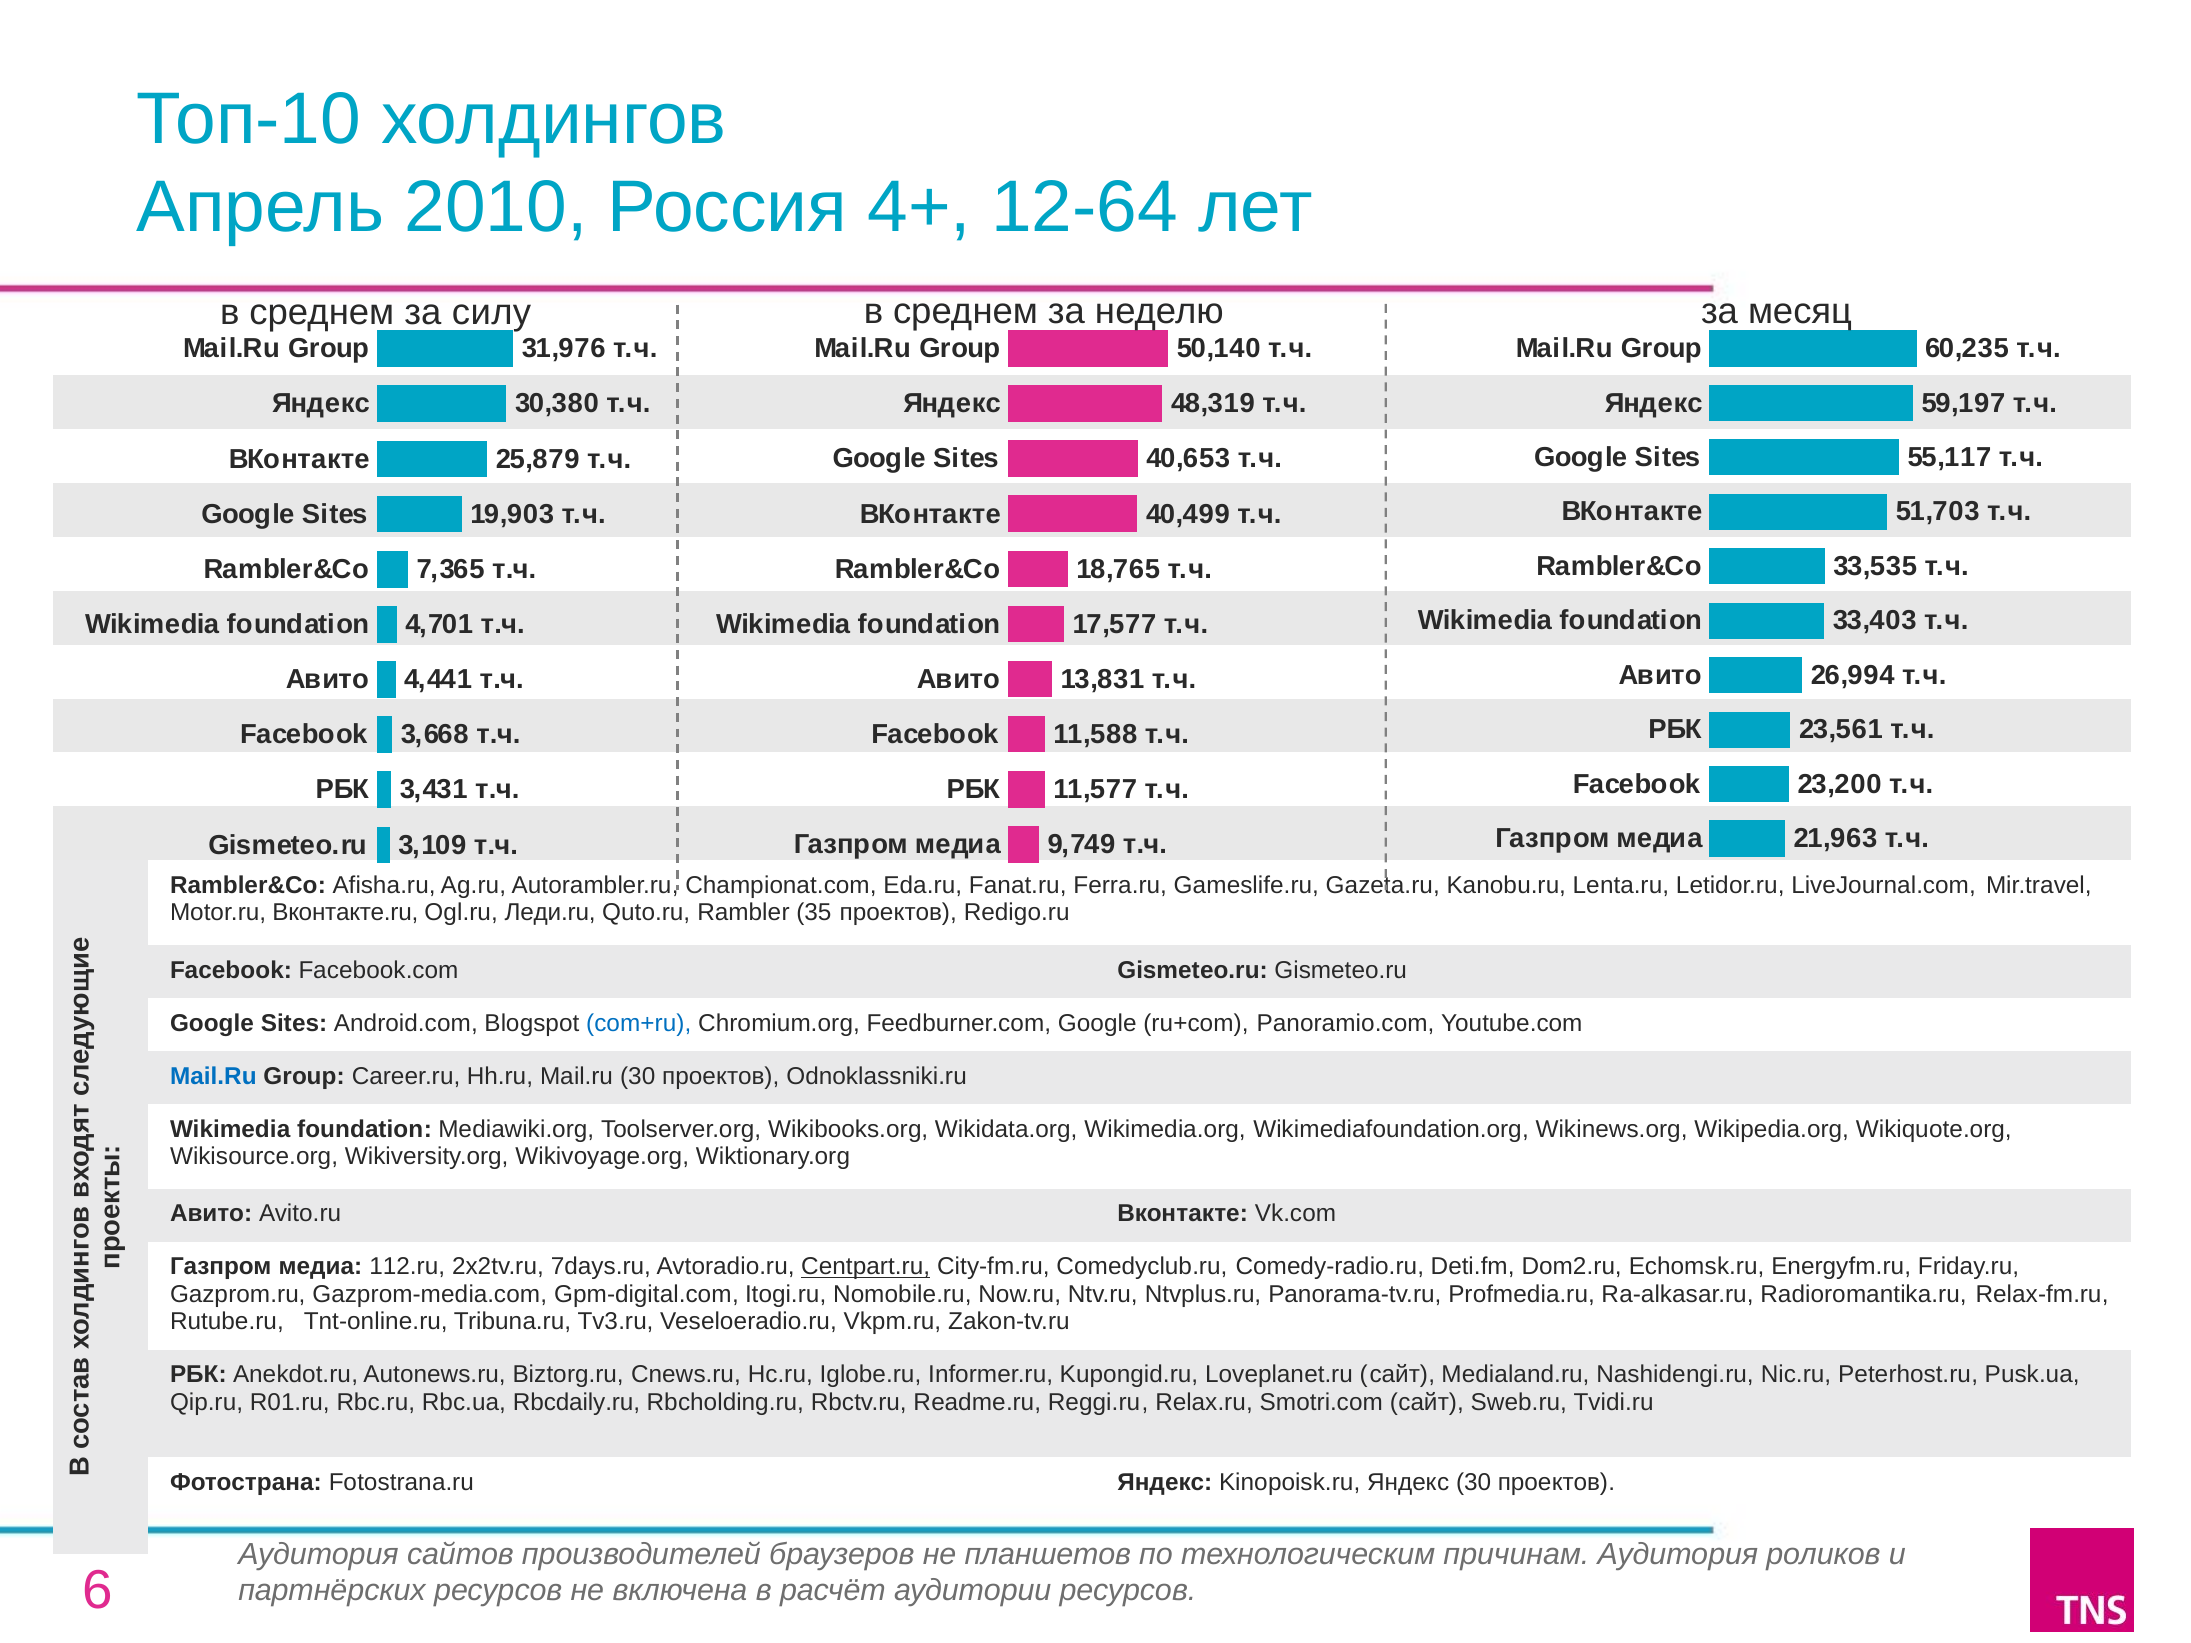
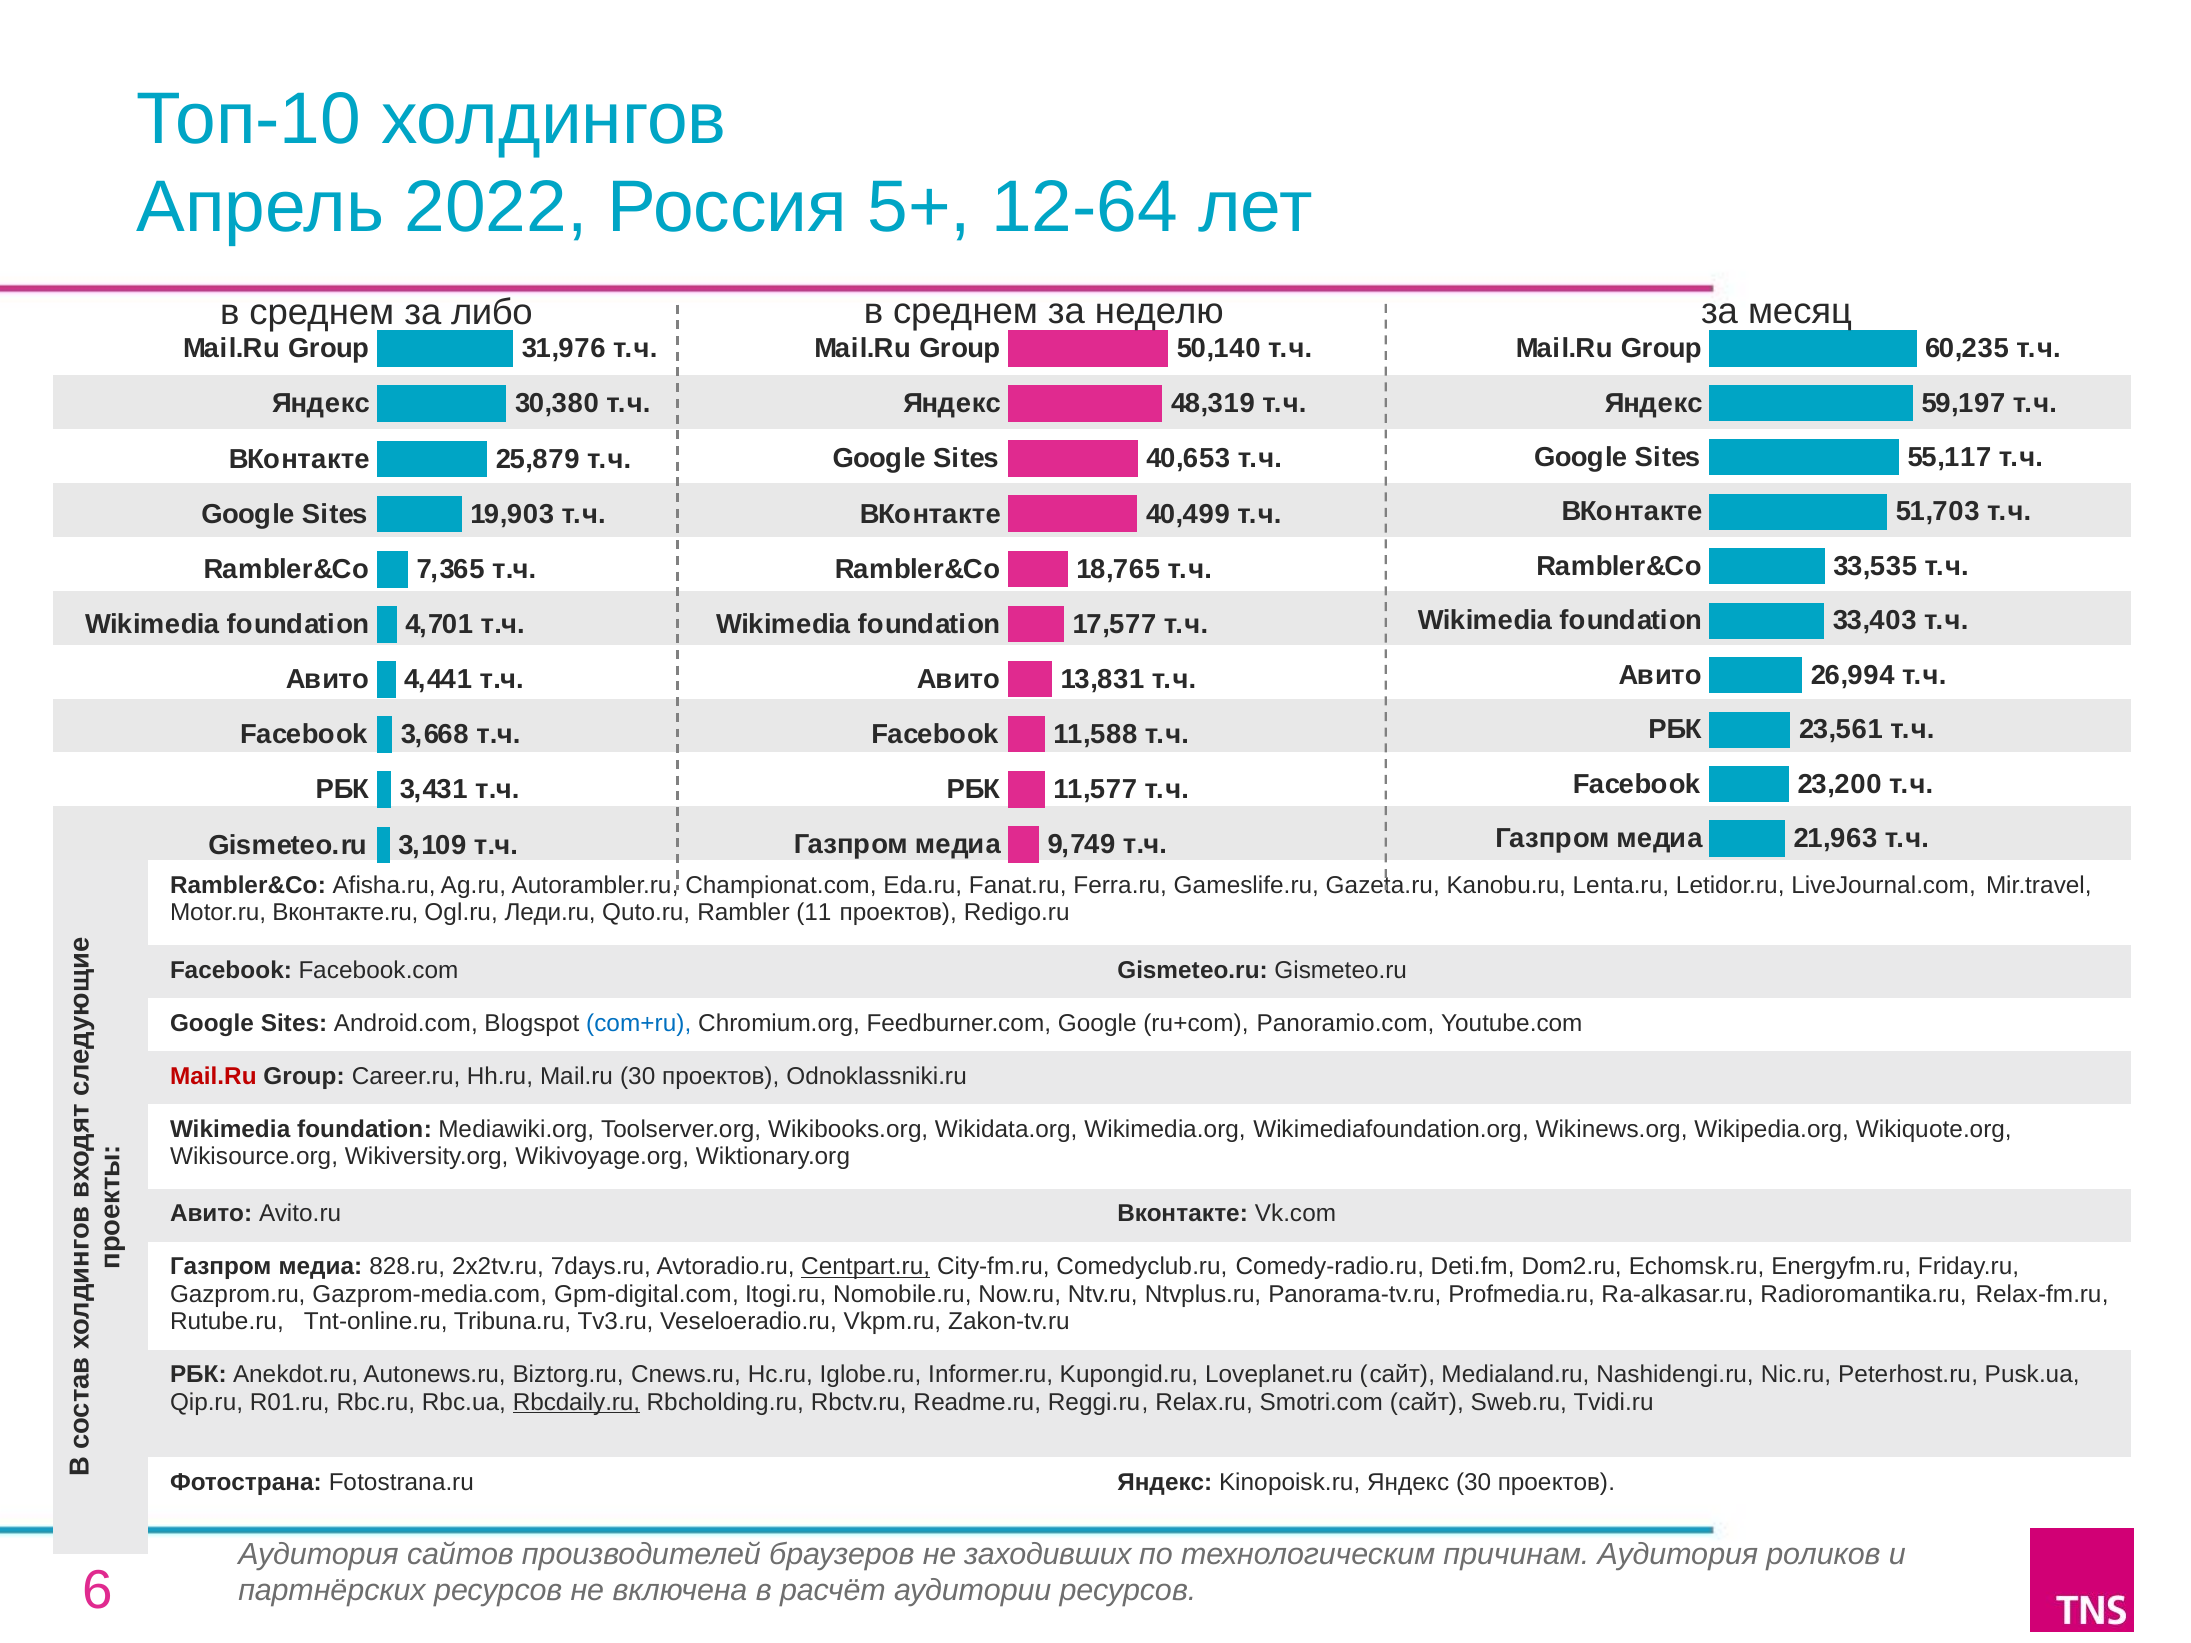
2010: 2010 -> 2022 (496, 207)
4+: 4+ -> 5+ (919, 207)
силу: силу -> либо (492, 312)
35: 35 -> 11 (814, 913)
Mail.Ru colour: blue -> red (213, 1076)
112.ru: 112.ru -> 828.ru (407, 1267)
Rbcdaily.ru underline: none -> present (576, 1402)
планшетов: планшетов -> заходивших (1048, 1555)
